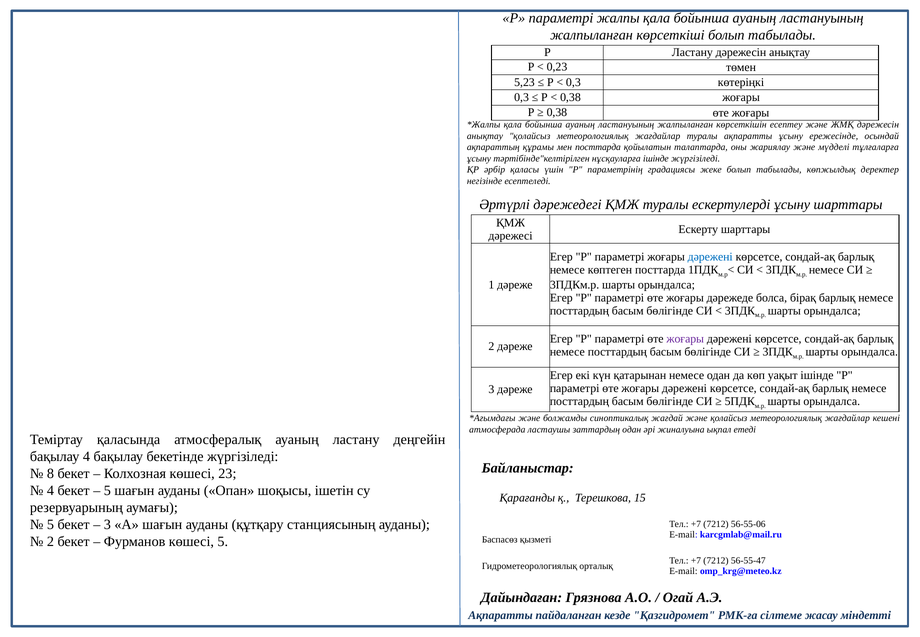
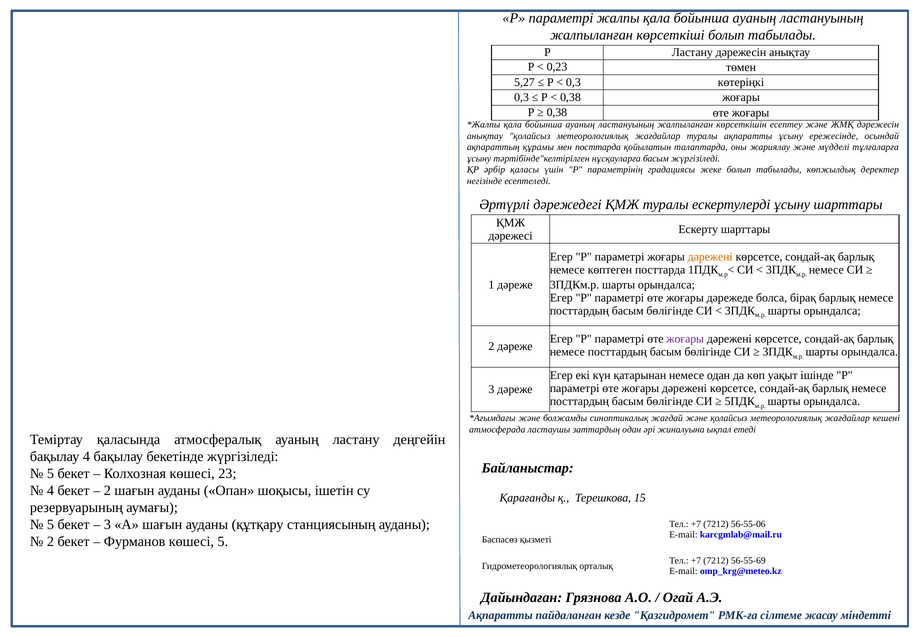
5,23: 5,23 -> 5,27 (525, 82)
нұсқауларға ішінде: ішінде -> басым (656, 158)
дәрежені colour: blue -> orange (710, 257)
8: 8 -> 5 (50, 474)
5: 5 -> 2 (107, 491)
56-55-47: 56-55-47 -> 56-55-69 (748, 561)
